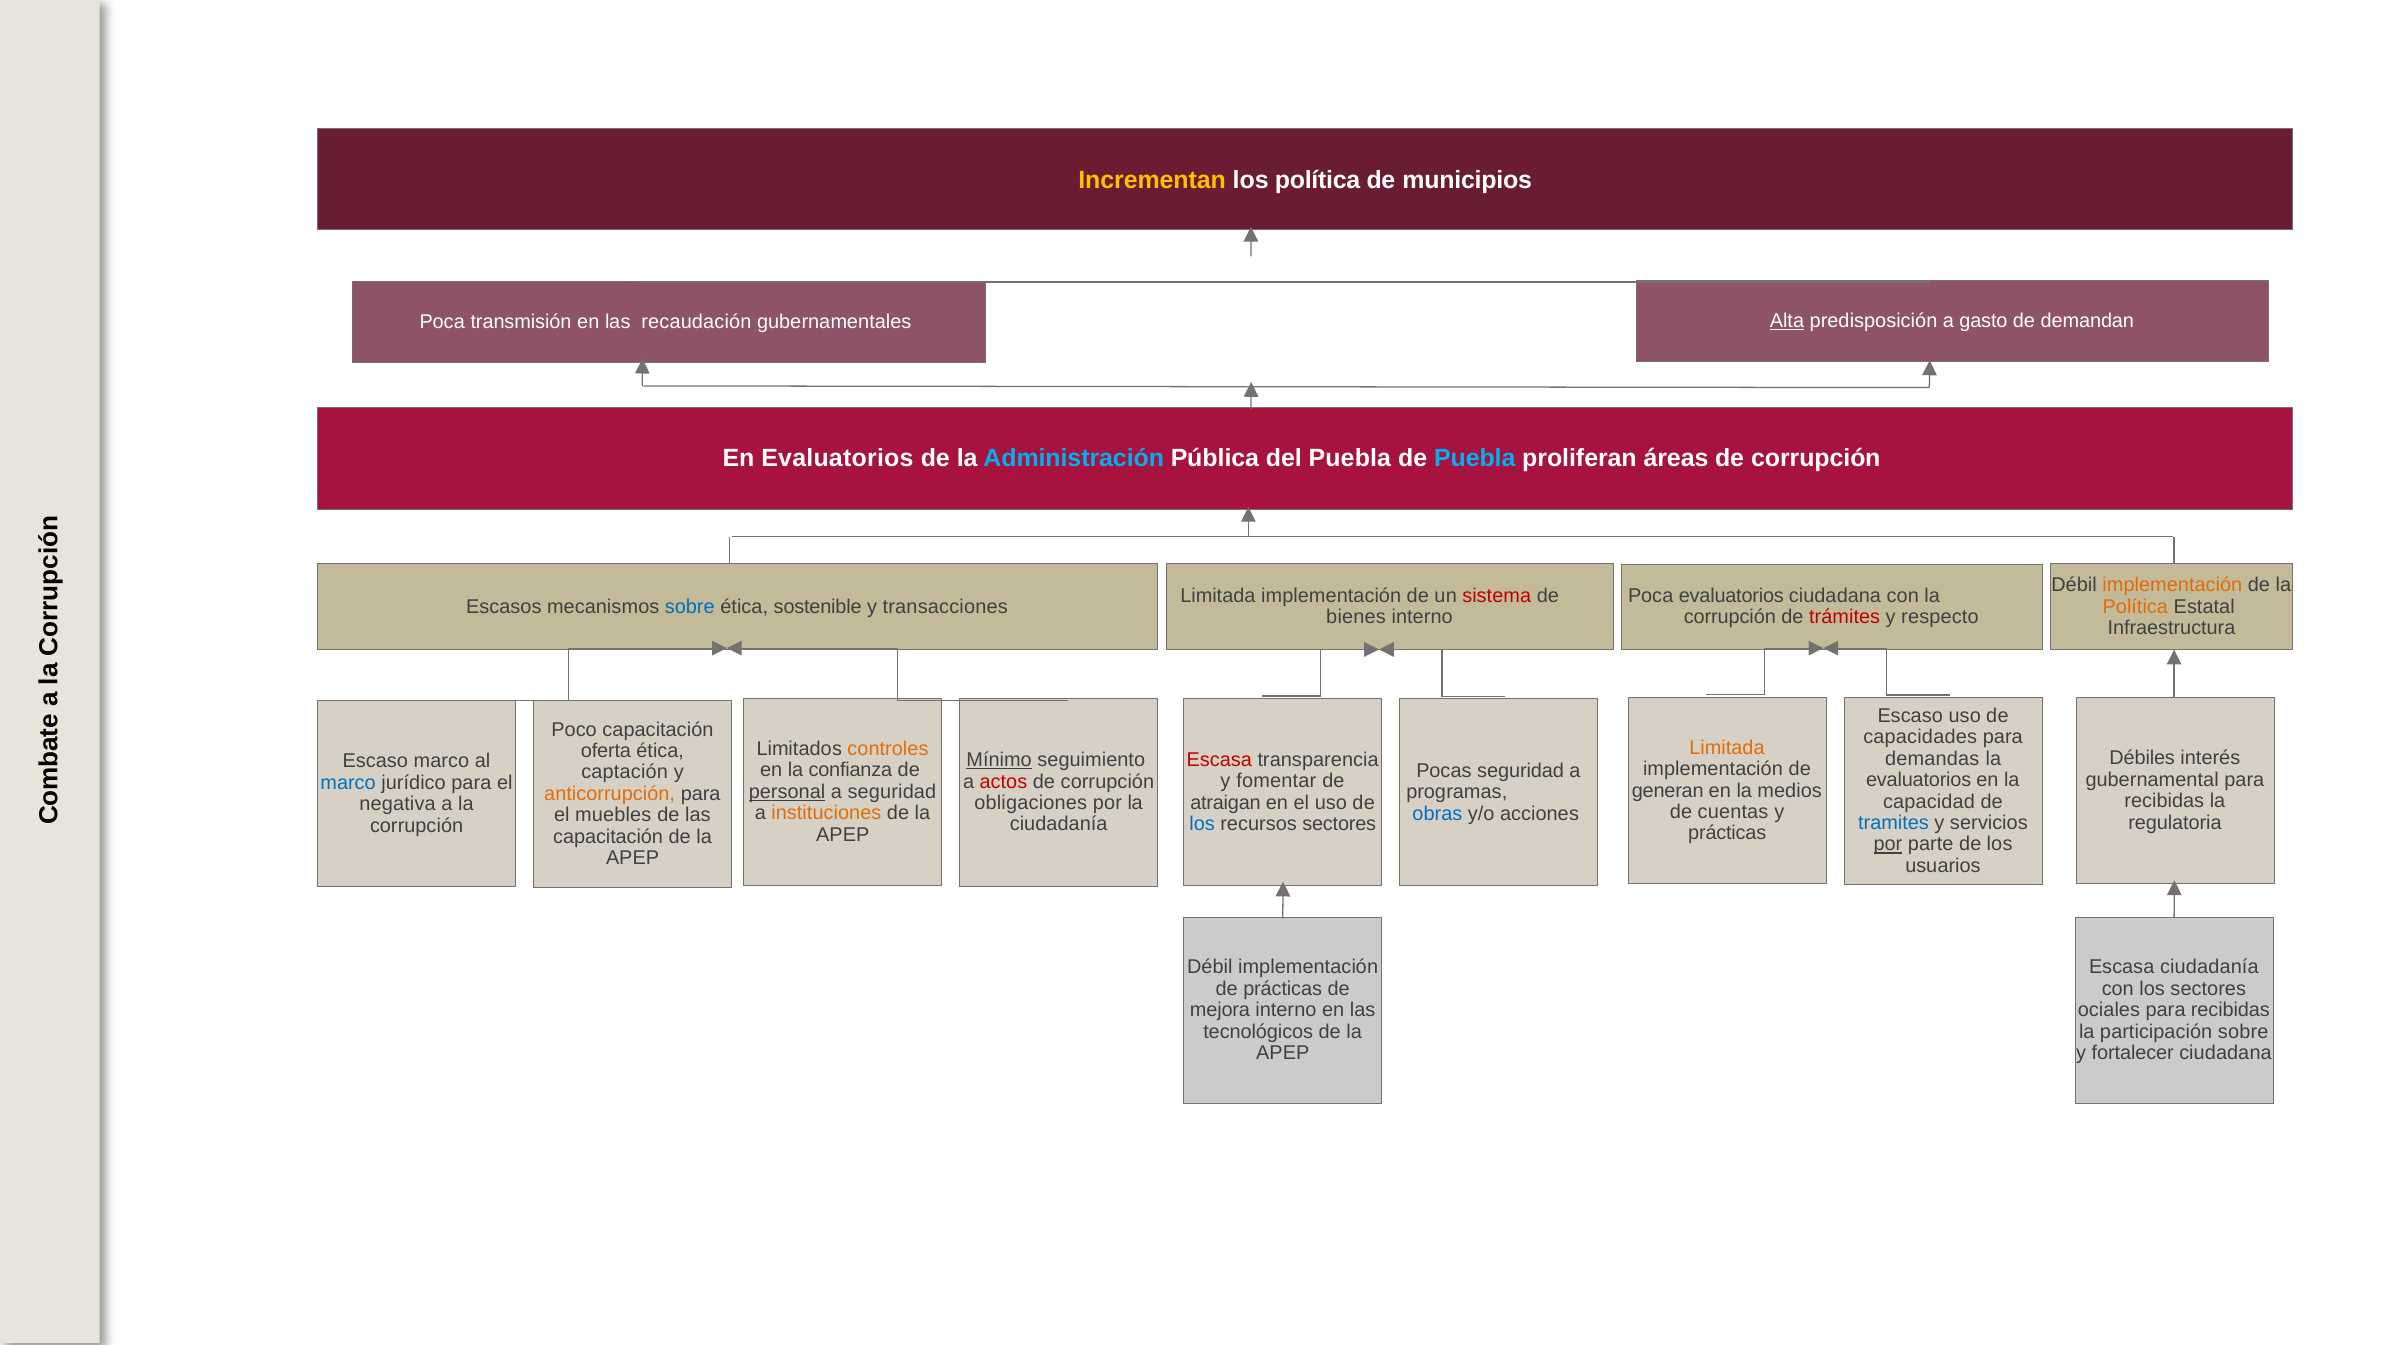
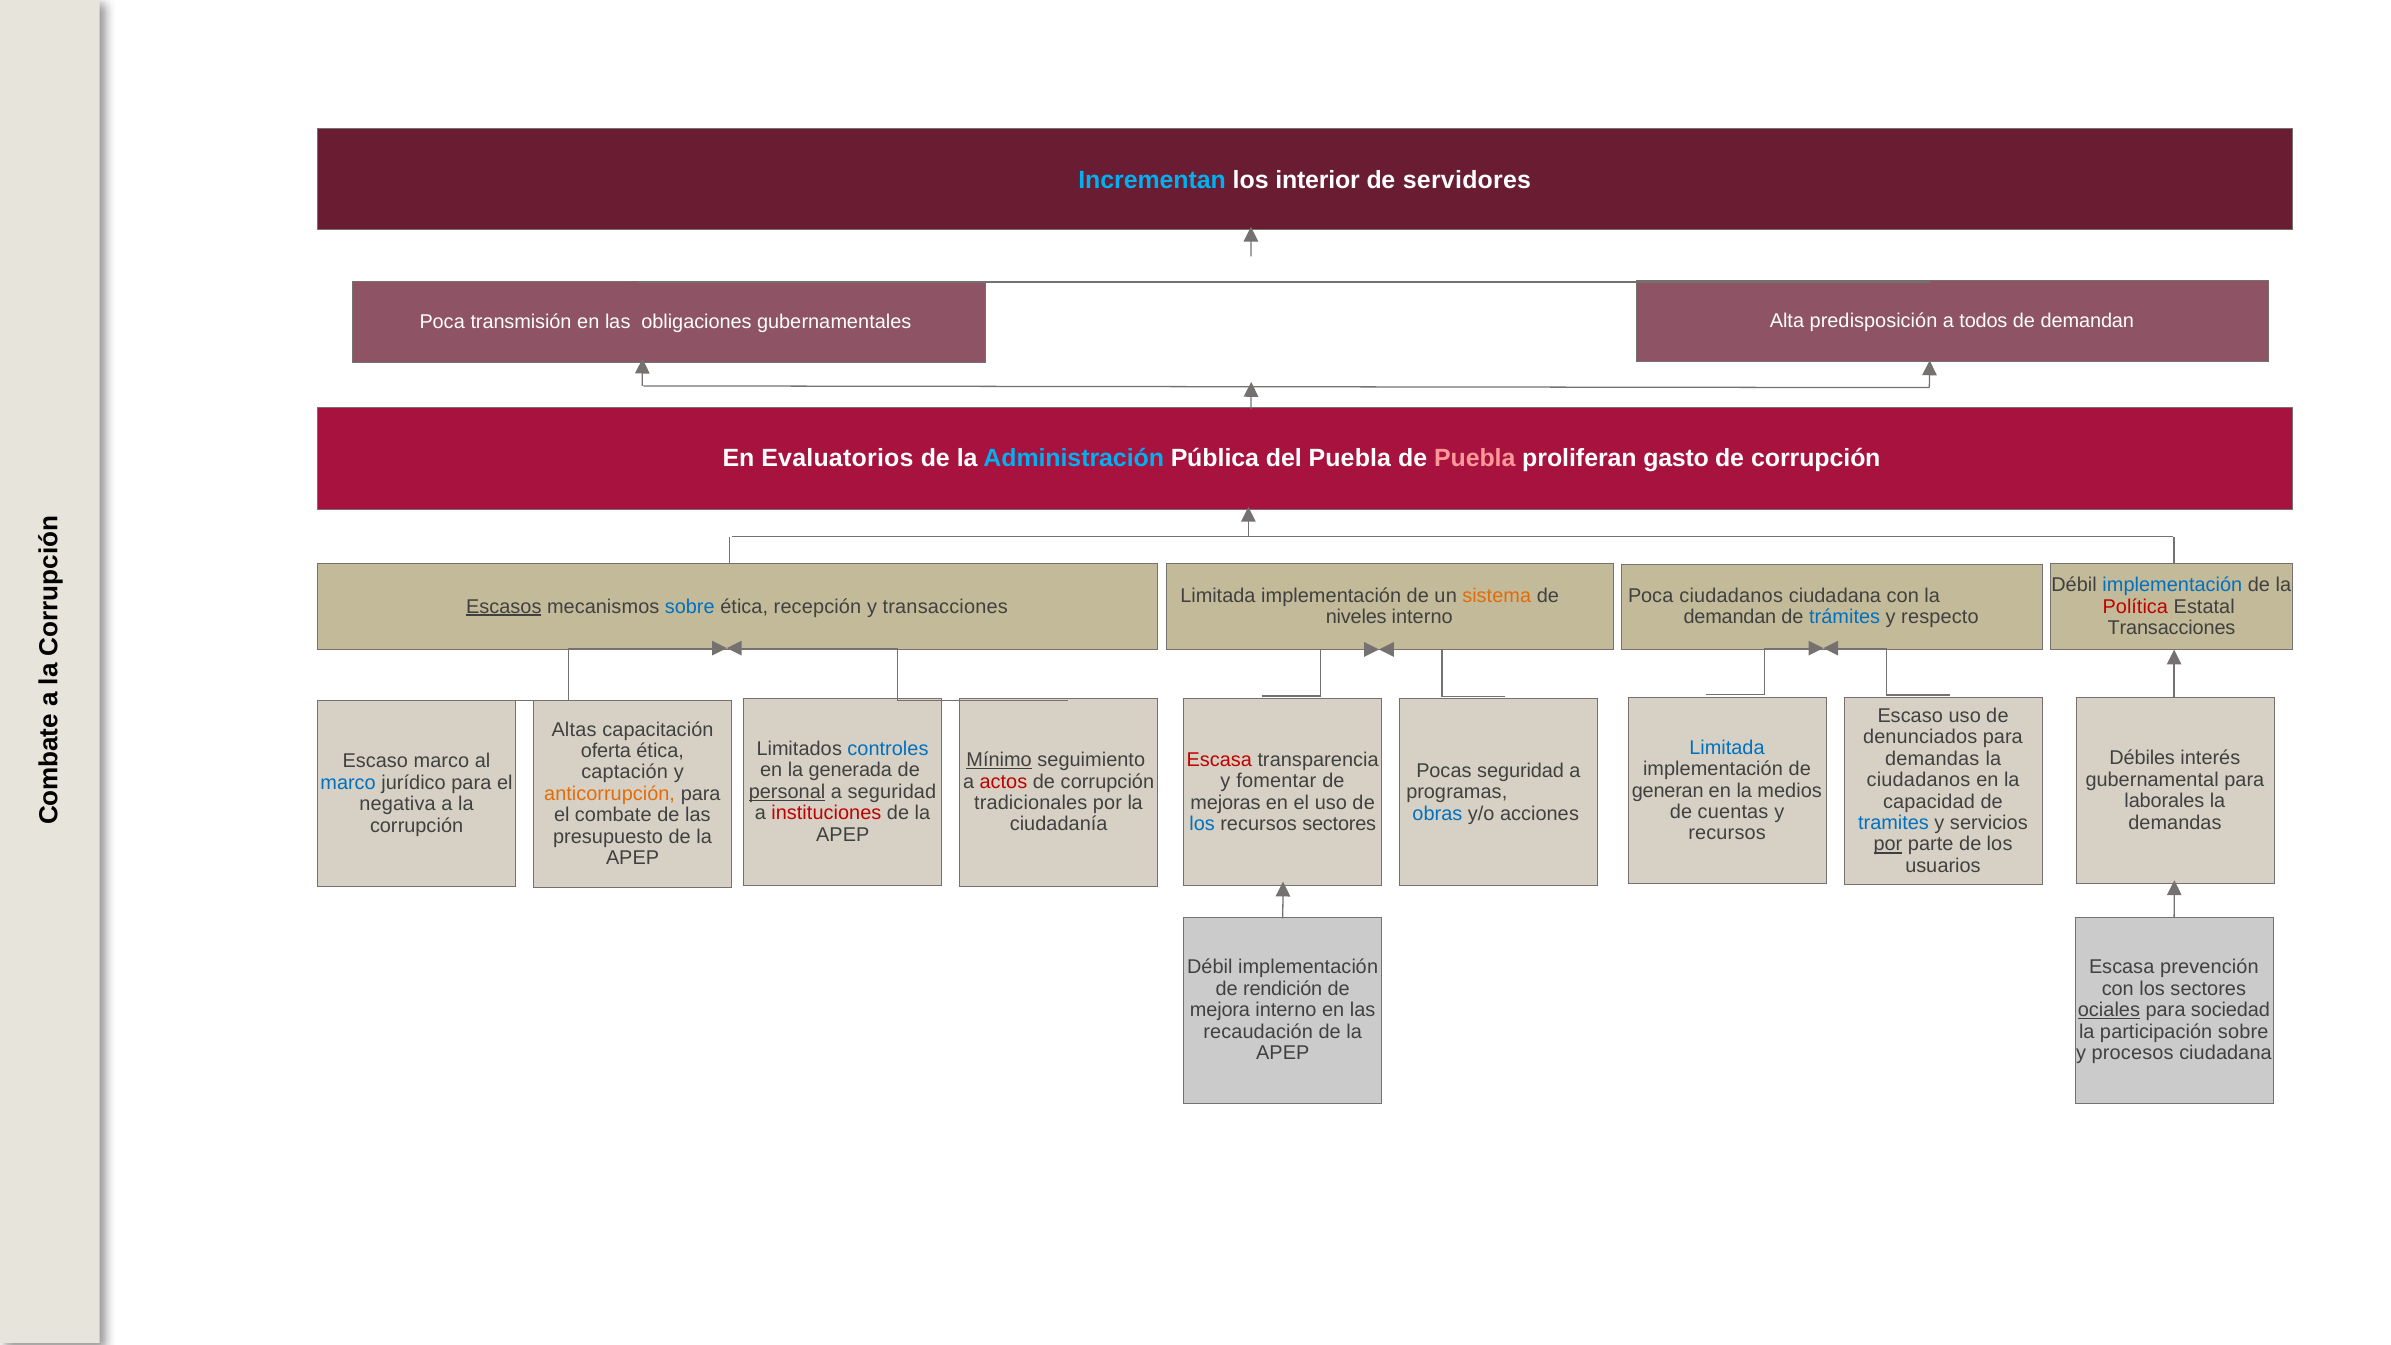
Incrementan colour: yellow -> light blue (1152, 180)
los política: política -> interior (1318, 180)
municipios: municipios -> servidores (1467, 180)
Alta underline: present -> none (1787, 321)
gasto: gasto -> todos (1983, 321)
recaudación: recaudación -> obligaciones (697, 322)
Puebla colour: light blue -> pink (1475, 458)
áreas: áreas -> gasto (1676, 458)
implementación colour: orange -> blue (2172, 585)
sistema colour: red -> orange (1497, 596)
Poca evaluatorios: evaluatorios -> ciudadanos (1731, 596)
Escasos underline: none -> present (504, 606)
sostenible: sostenible -> recepción (818, 606)
Política colour: orange -> red (2135, 606)
bienes: bienes -> niveles (1356, 617)
corrupción: corrupción -> demandan (1730, 617)
trámites colour: red -> blue (1845, 617)
Infraestructura: Infraestructura -> Transacciones (2172, 628)
Poco: Poco -> Altas (574, 729)
capacidades: capacidades -> denunciados (1920, 737)
Limitada colour: orange -> blue (1727, 748)
controles colour: orange -> blue (888, 749)
confianza: confianza -> generada (850, 770)
evaluatorios: evaluatorios -> ciudadanos (1918, 780)
recibidas: recibidas -> laborales (2164, 801)
atraigan: atraigan -> mejoras (1225, 802)
obligaciones: obligaciones -> tradicionales (1031, 803)
instituciones colour: orange -> red (826, 813)
muebles: muebles -> combate (613, 815)
regulatoria: regulatoria -> demandas (2175, 822)
prácticas: prácticas -> recursos (1727, 833)
capacitación: capacitación -> presupuesto (608, 837)
Escasa ciudadanía: ciudadanía -> prevención (2209, 967)
de prácticas: prácticas -> rendición (1283, 988)
ociales underline: none -> present (2109, 1010)
recibidas: recibidas -> sociedad (2230, 1010)
tecnológicos: tecnológicos -> recaudación (1258, 1031)
fortalecer: fortalecer -> procesos (2133, 1053)
